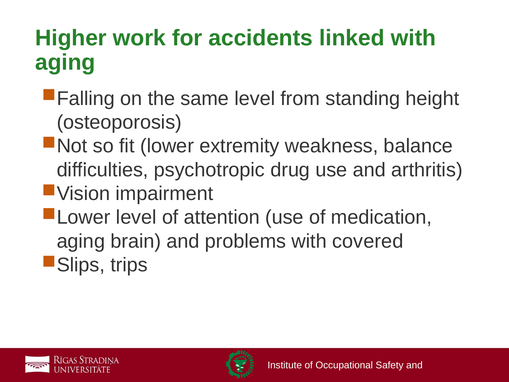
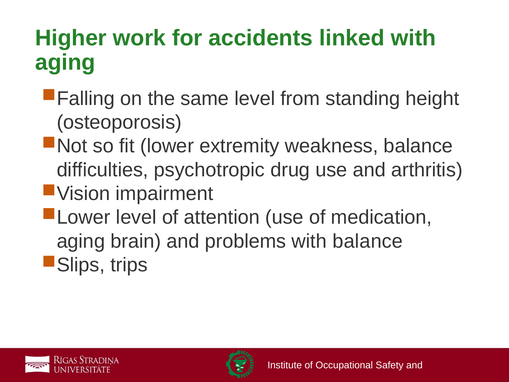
with covered: covered -> balance (368, 241)
